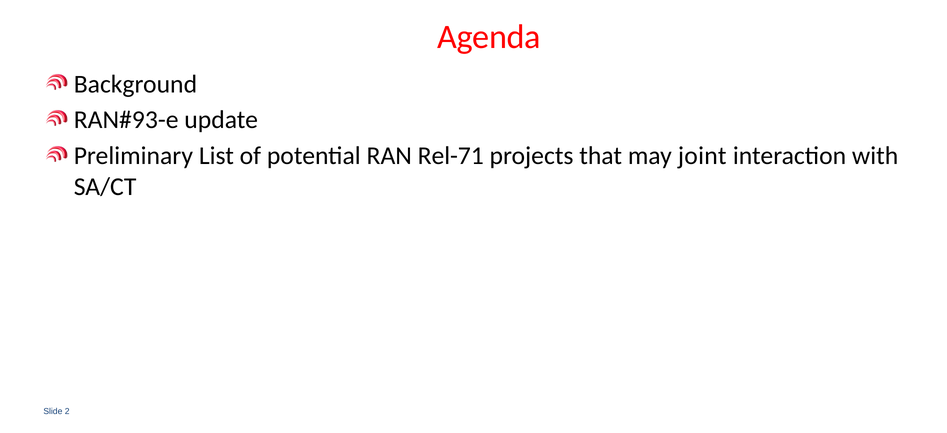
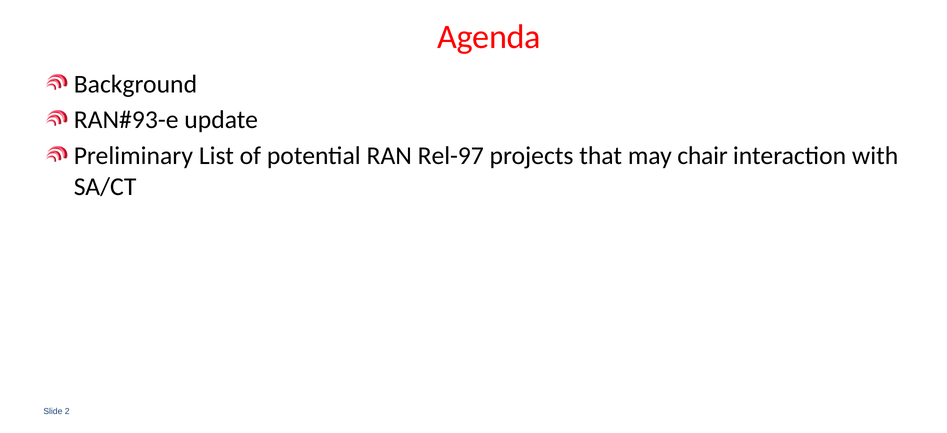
Rel-71: Rel-71 -> Rel-97 (451, 156)
joint: joint -> chair (703, 156)
